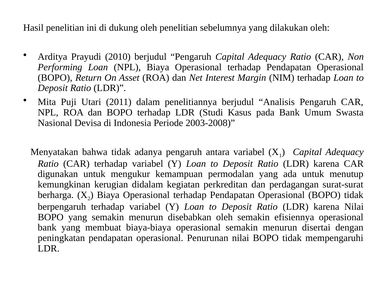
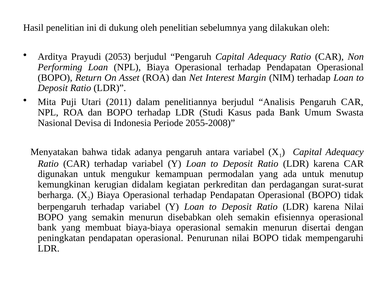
2010: 2010 -> 2053 (118, 57)
2003-2008: 2003-2008 -> 2055-2008 (210, 123)
